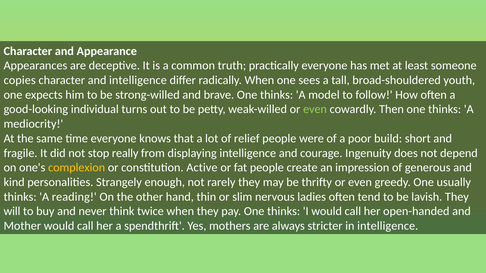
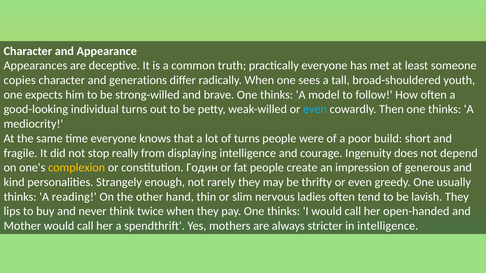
and intelligence: intelligence -> generations (138, 80)
even colour: light green -> light blue (315, 109)
of relief: relief -> turns (247, 139)
Active: Active -> Годин (202, 168)
will: will -> lips (12, 212)
